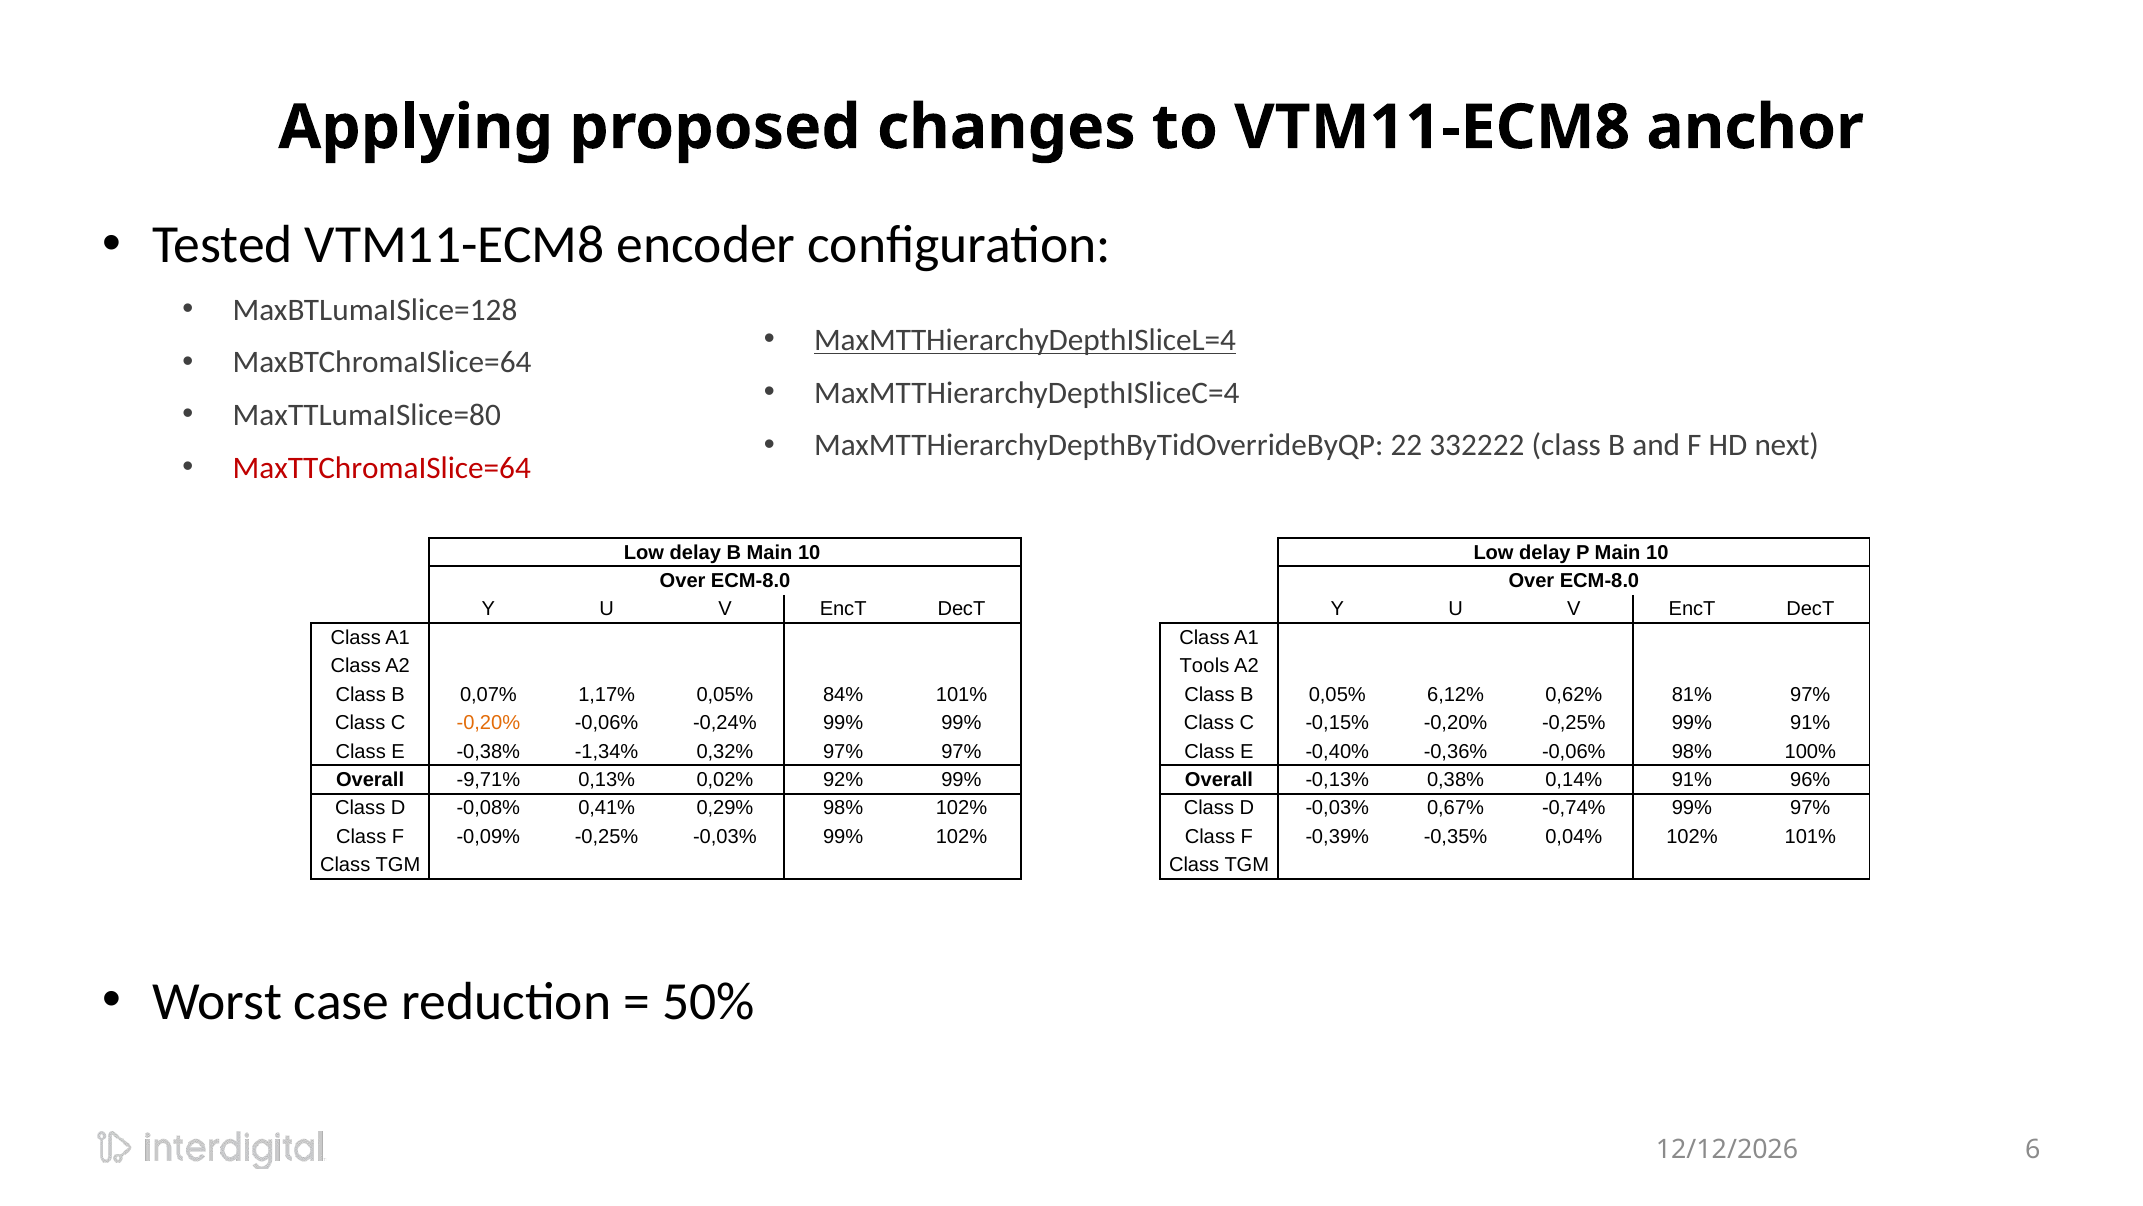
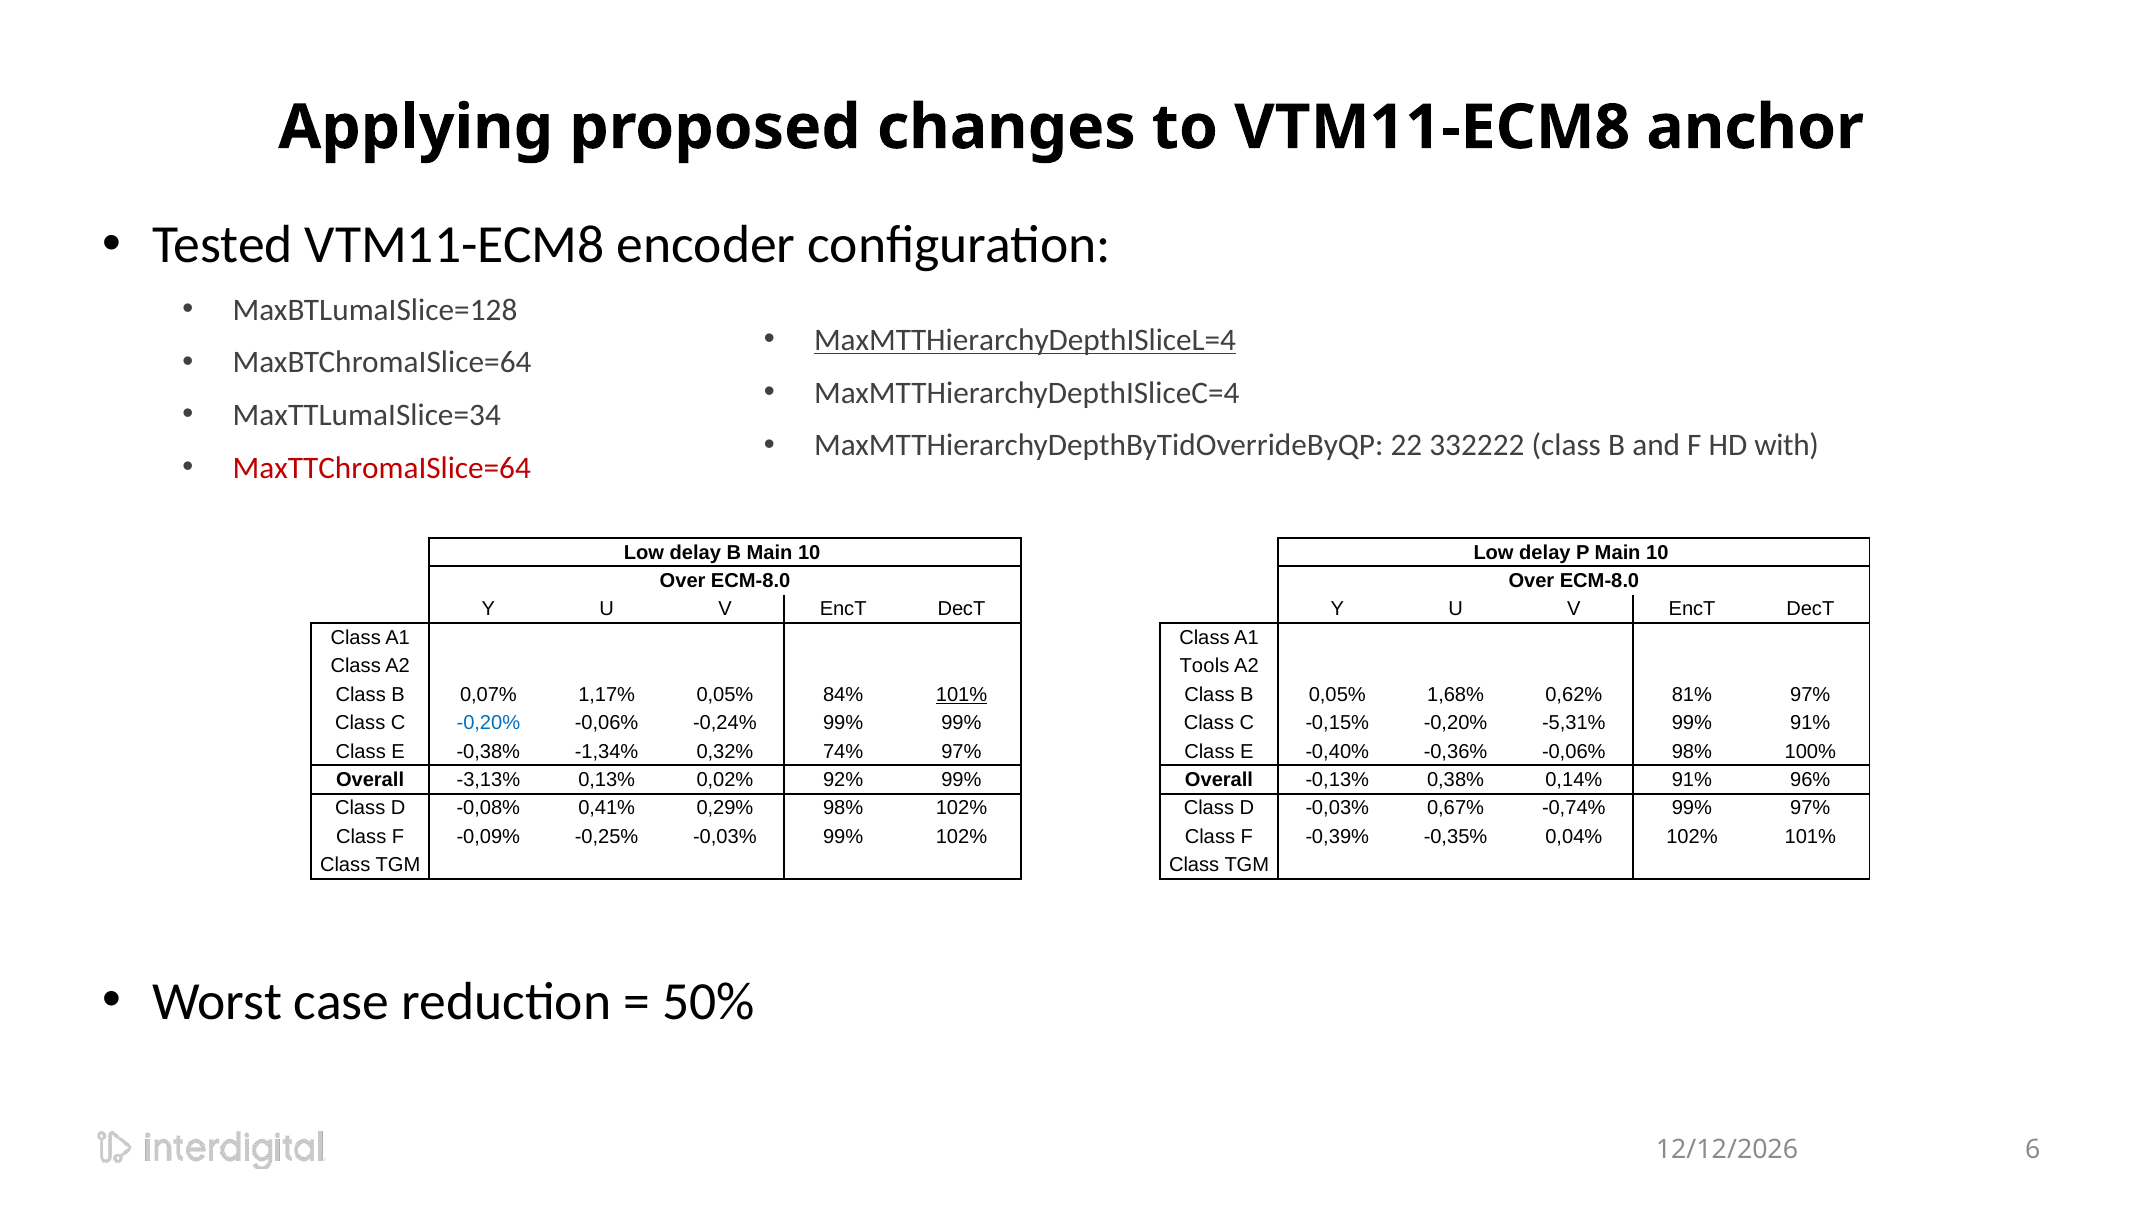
MaxTTLumaISlice=80: MaxTTLumaISlice=80 -> MaxTTLumaISlice=34 (367, 415)
next: next -> with (1787, 445)
101% underline: none -> present (962, 694)
6,12%: 6,12% -> 1,68% (1456, 694)
-0,20% colour: orange -> blue (488, 723)
-0,20% -0,25%: -0,25% -> -5,31% (1574, 723)
0,32% 97%: 97% -> 74% (843, 751)
-9,71%: -9,71% -> -3,13% (488, 779)
